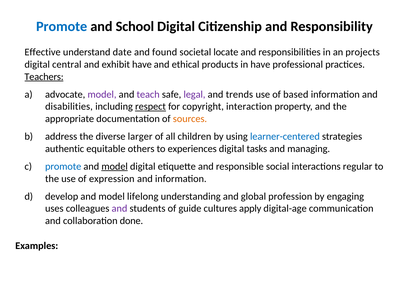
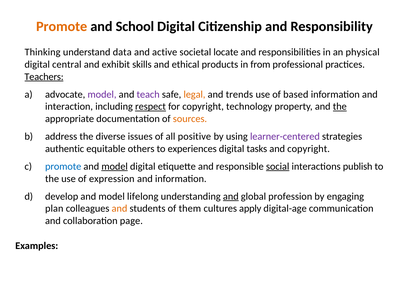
Promote colour: blue -> orange (62, 27)
Effective: Effective -> Thinking (43, 52)
date: date -> data (122, 52)
found: found -> active (165, 52)
projects: projects -> physical (363, 52)
exhibit have: have -> skills (142, 65)
in have: have -> from (260, 65)
legal colour: purple -> orange (194, 95)
disabilities: disabilities -> interaction (69, 107)
interaction: interaction -> technology (249, 107)
the underline: none -> present (340, 107)
larger: larger -> issues (140, 137)
children: children -> positive (194, 137)
learner-centered colour: blue -> purple (285, 137)
and managing: managing -> copyright (309, 149)
social underline: none -> present (278, 167)
regular: regular -> publish (358, 167)
and underline: none -> present (231, 197)
uses: uses -> plan (54, 209)
and colour: purple -> orange (119, 209)
guide: guide -> them (190, 209)
done: done -> page (131, 221)
